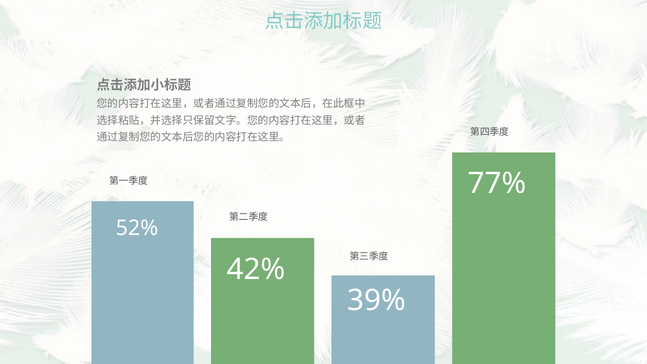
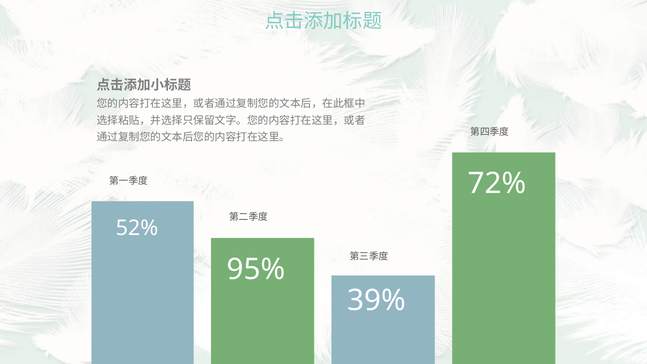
77%: 77% -> 72% (497, 183)
42%: 42% -> 95% (256, 270)
